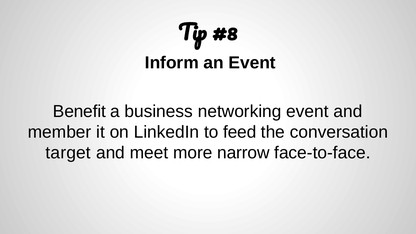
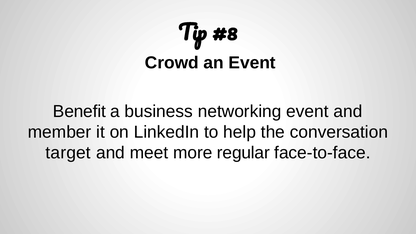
Inform: Inform -> Crowd (172, 63)
feed: feed -> help (240, 132)
narrow: narrow -> regular (243, 153)
